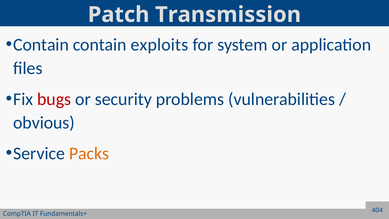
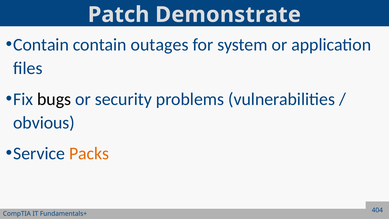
Transmission: Transmission -> Demonstrate (228, 15)
exploits: exploits -> outages (160, 45)
bugs colour: red -> black (54, 99)
